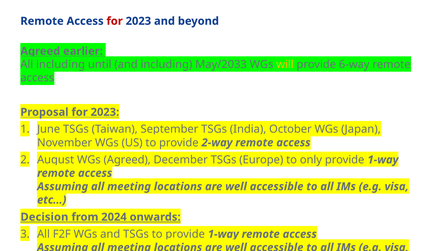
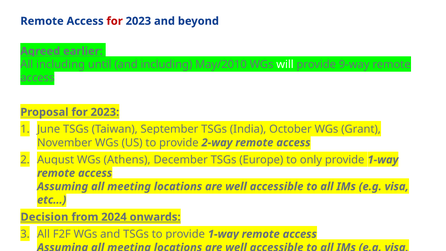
May/2033: May/2033 -> May/2010 (221, 65)
will colour: yellow -> white (285, 65)
6-way: 6-way -> 9-way (354, 65)
Japan: Japan -> Grant (361, 129)
Agreed: Agreed -> Athens (127, 160)
